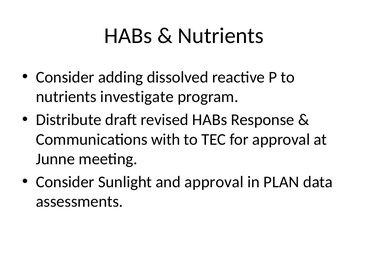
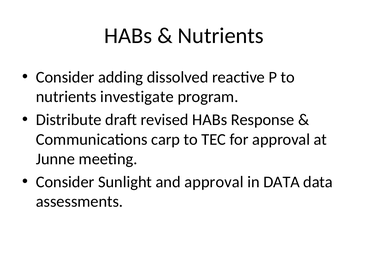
with: with -> carp (166, 139)
in PLAN: PLAN -> DATA (282, 182)
